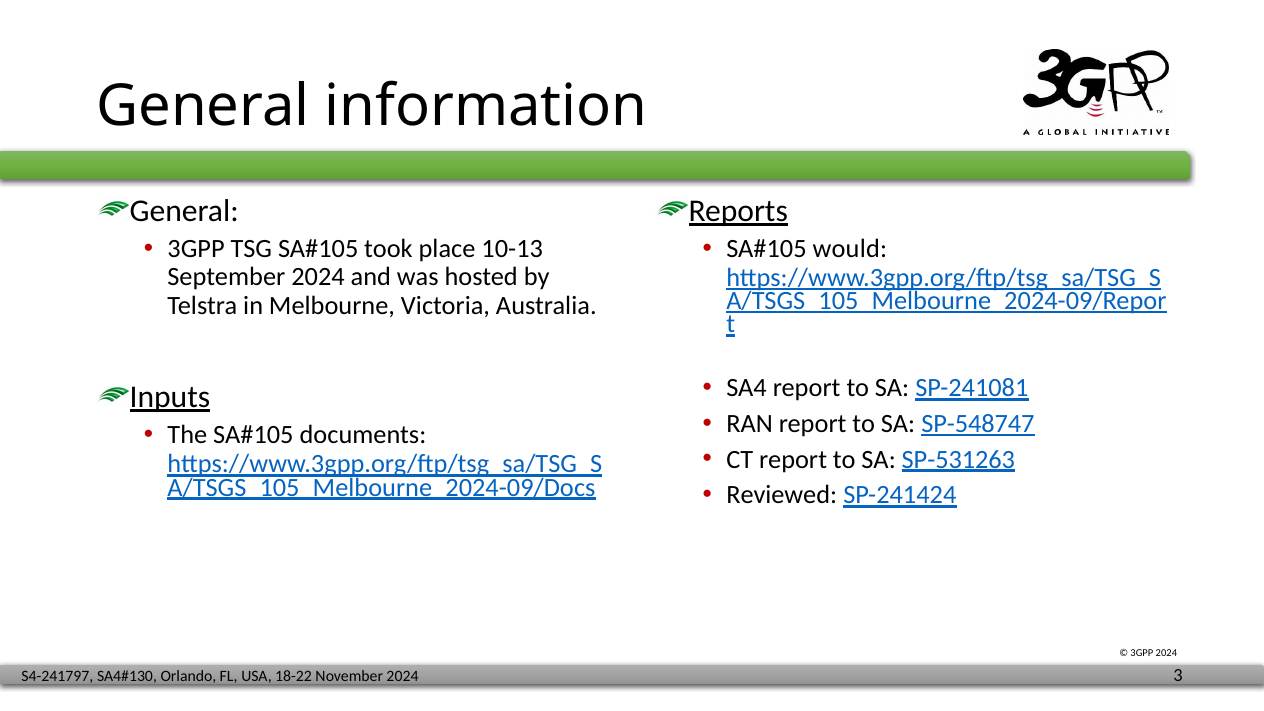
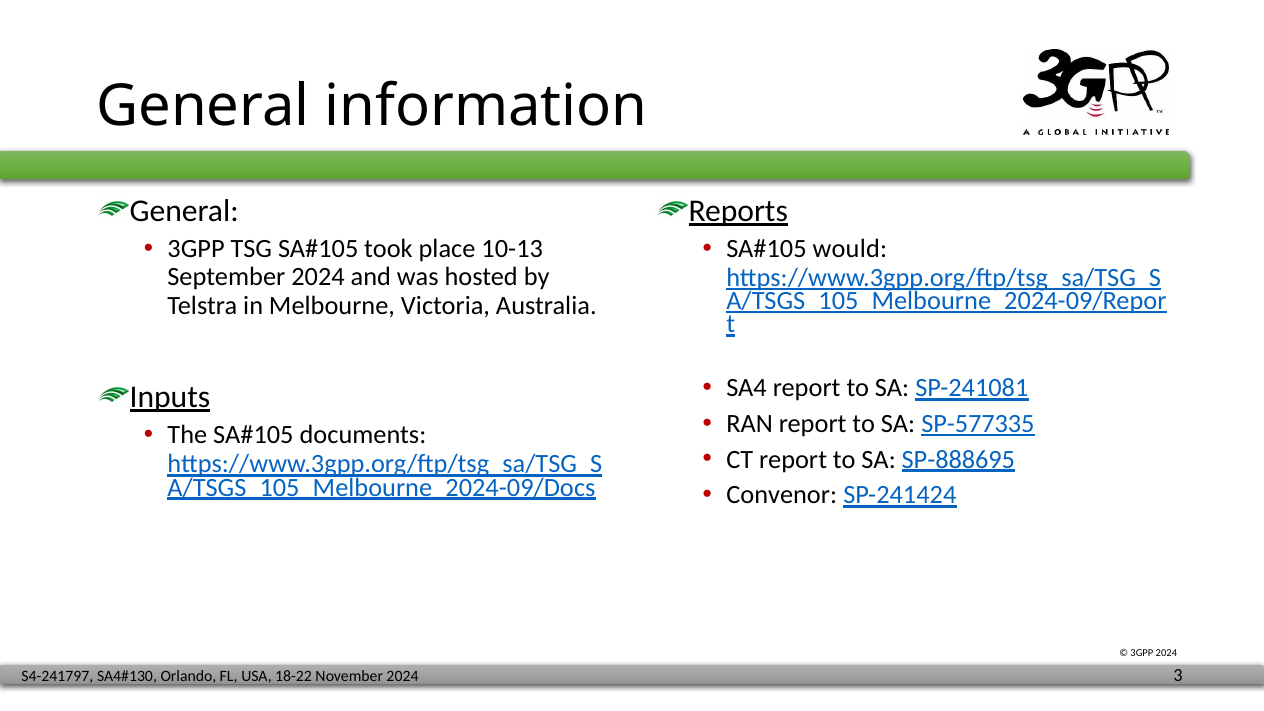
SP-548747: SP-548747 -> SP-577335 (978, 424)
SP-531263: SP-531263 -> SP-888695 (958, 459)
Reviewed: Reviewed -> Convenor (782, 495)
